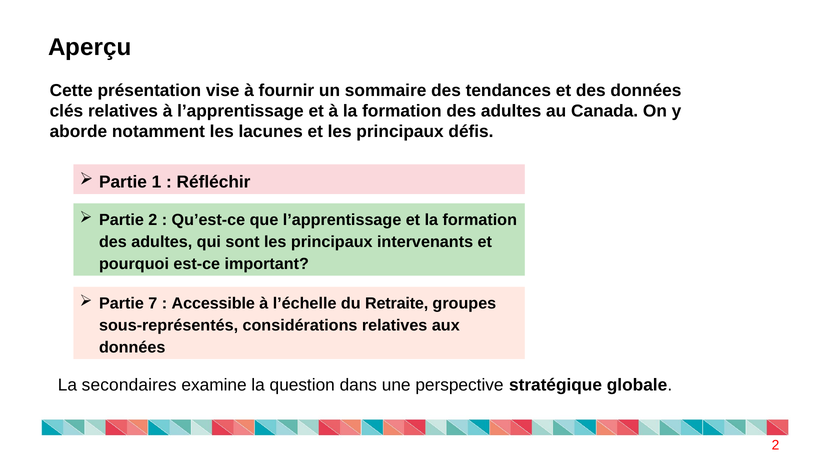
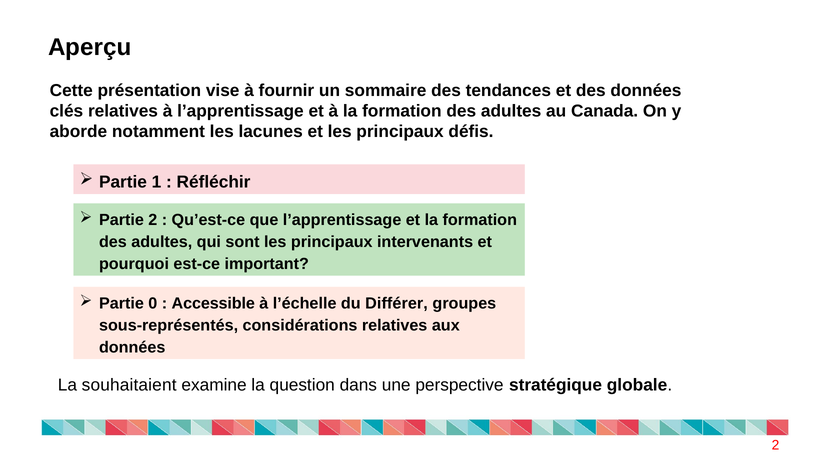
7: 7 -> 0 (153, 304)
Retraite: Retraite -> Différer (397, 304)
secondaires: secondaires -> souhaitaient (129, 385)
